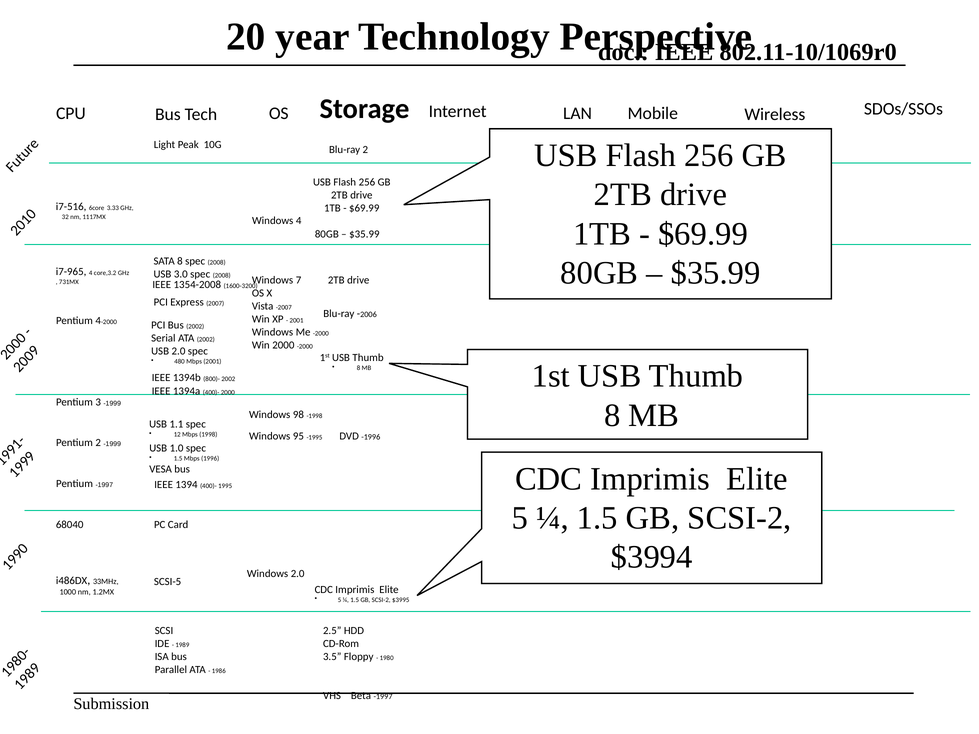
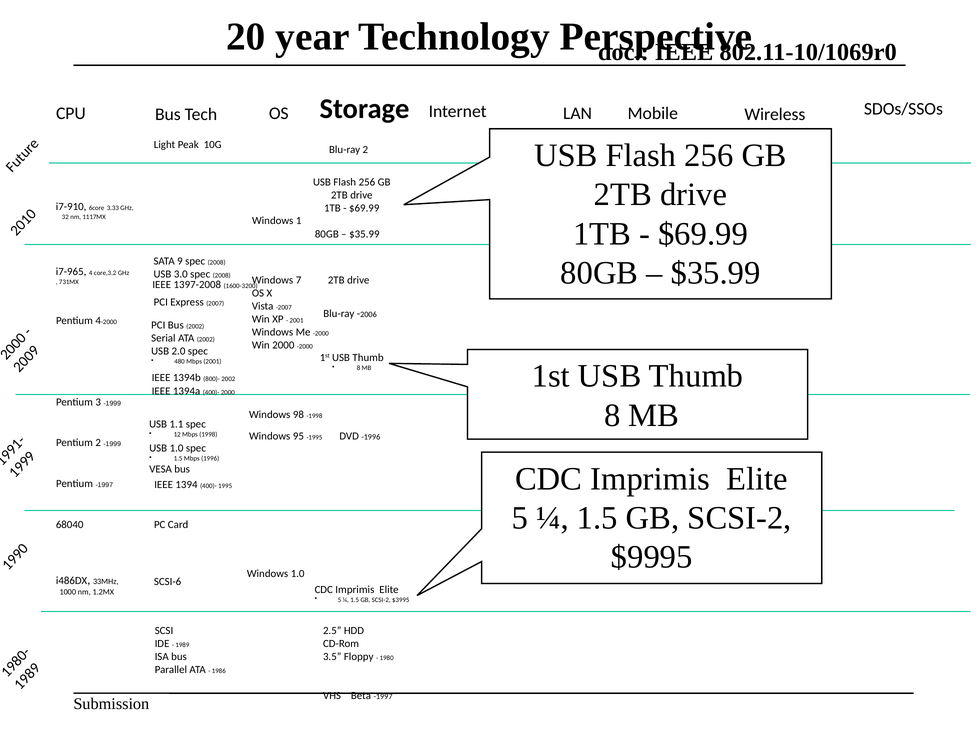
i7-516: i7-516 -> i7-910 (71, 207)
Windows 4: 4 -> 1 (299, 221)
SATA 8: 8 -> 9 (180, 261)
1354-2008: 1354-2008 -> 1397-2008 (197, 285)
$3994: $3994 -> $9995 (652, 557)
Windows 2.0: 2.0 -> 1.0 (298, 574)
SCSI-5: SCSI-5 -> SCSI-6 (168, 582)
